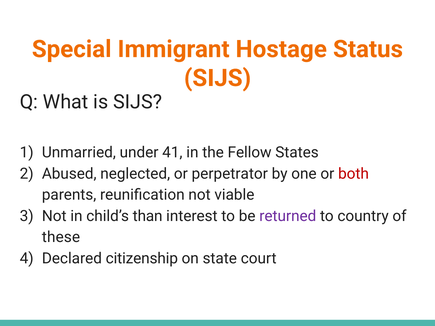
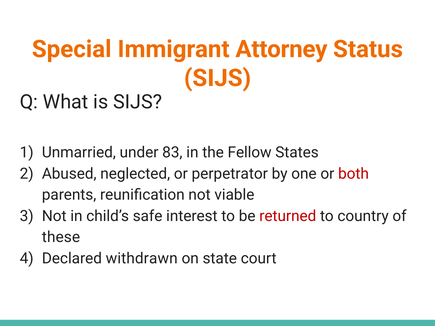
Hostage: Hostage -> Attorney (281, 49)
41: 41 -> 83 (172, 153)
than: than -> safe (148, 216)
returned colour: purple -> red (288, 216)
citizenship: citizenship -> withdrawn (142, 258)
